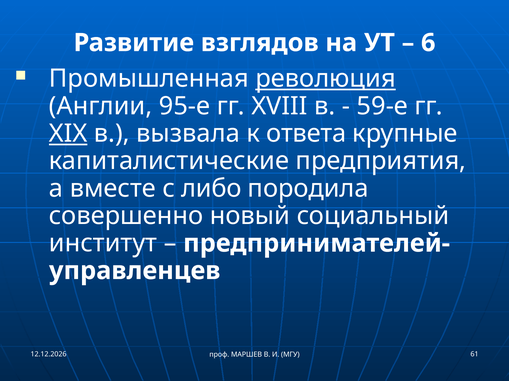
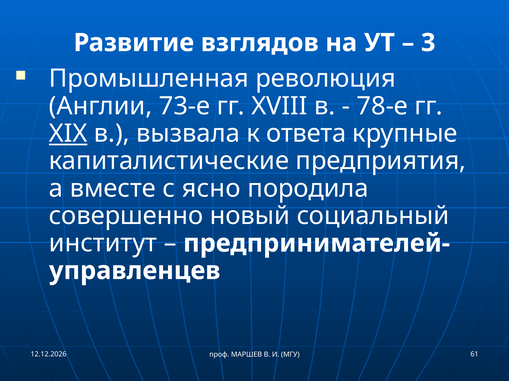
6: 6 -> 3 (428, 43)
революция underline: present -> none (326, 79)
95-е: 95-е -> 73-е (184, 106)
59-е: 59-е -> 78-е (382, 106)
либо: либо -> ясно (211, 189)
